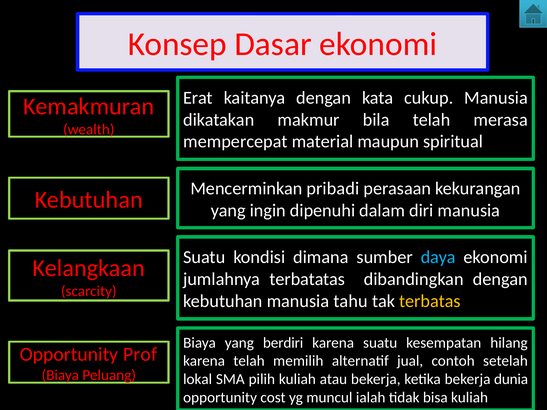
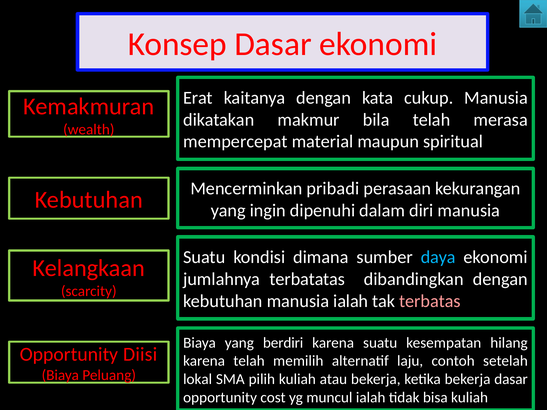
manusia tahu: tahu -> ialah (351, 301)
terbatas colour: yellow -> pink (430, 301)
Prof: Prof -> Diisi (140, 355)
jual: jual -> laju (410, 361)
bekerja dunia: dunia -> dasar (511, 379)
